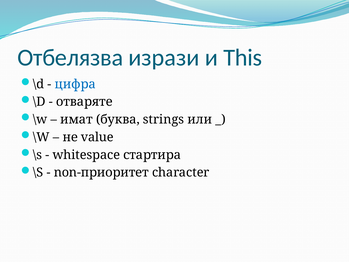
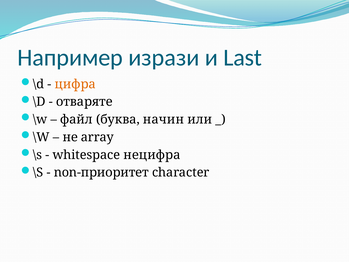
Отбелязва: Отбелязва -> Например (70, 58)
This: This -> Last (243, 58)
цифра colour: blue -> orange (75, 84)
имат: имат -> файл (76, 119)
strings: strings -> начин (163, 119)
value: value -> array (97, 137)
стартира: стартира -> нецифра (152, 155)
